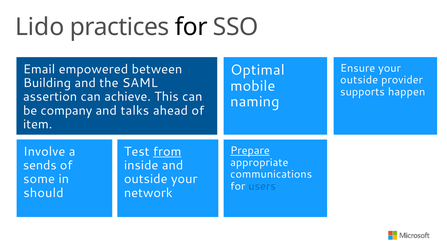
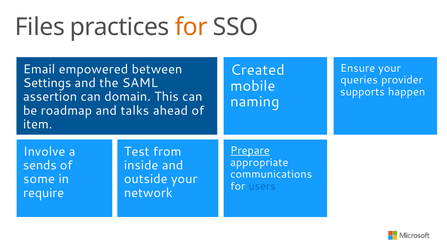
Lido: Lido -> Files (40, 27)
for colour: black -> orange (191, 27)
Optimal: Optimal -> Created (258, 70)
outside: outside -> queries (359, 80)
Building: Building -> Settings (47, 83)
achieve: achieve -> domain (128, 97)
company: company -> roadmap (66, 111)
from underline: present -> none (167, 152)
should: should -> require (44, 193)
